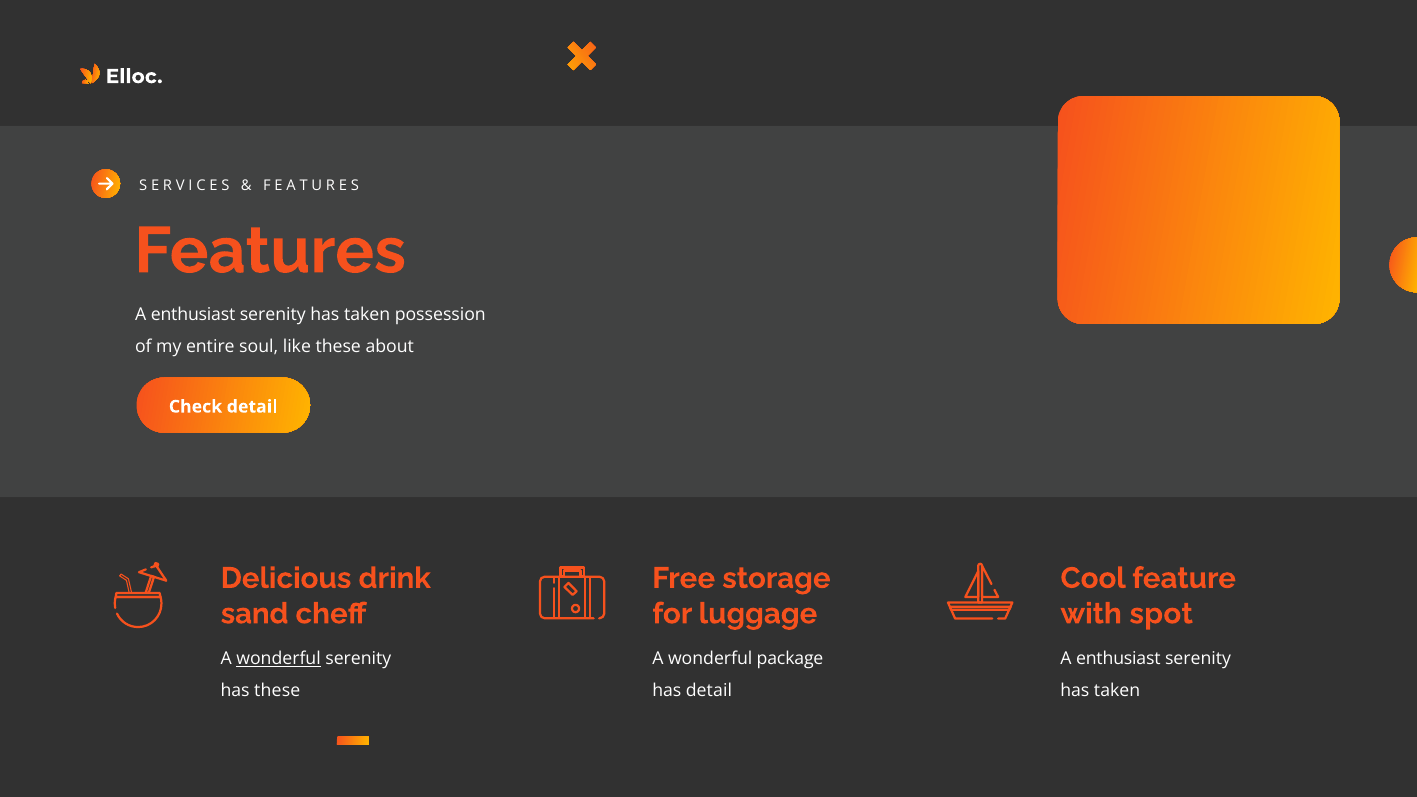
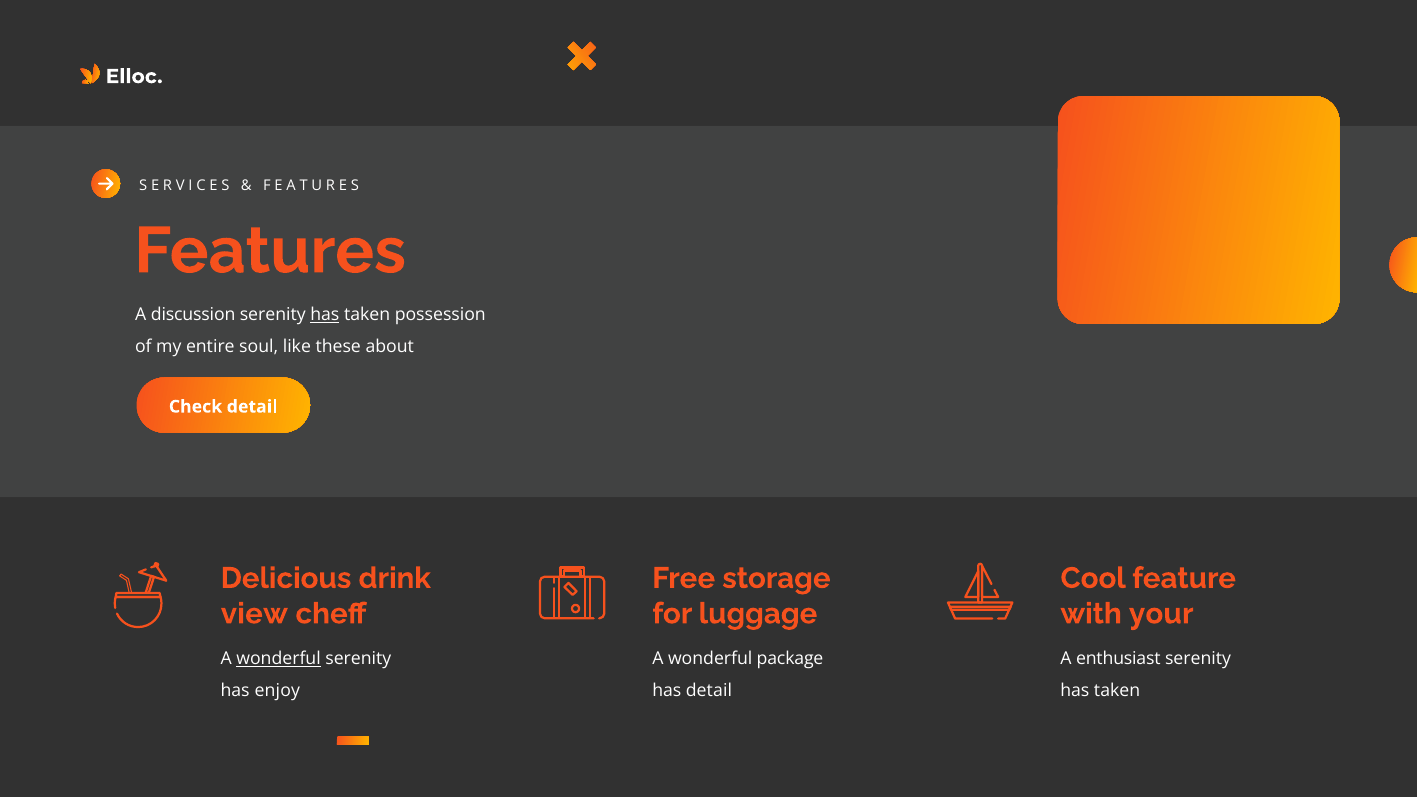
enthusiast: enthusiast -> discussion (193, 315)
has underline: none -> present (325, 315)
sand: sand -> view (254, 614)
spot: spot -> your (1161, 614)
has these: these -> enjoy (277, 691)
